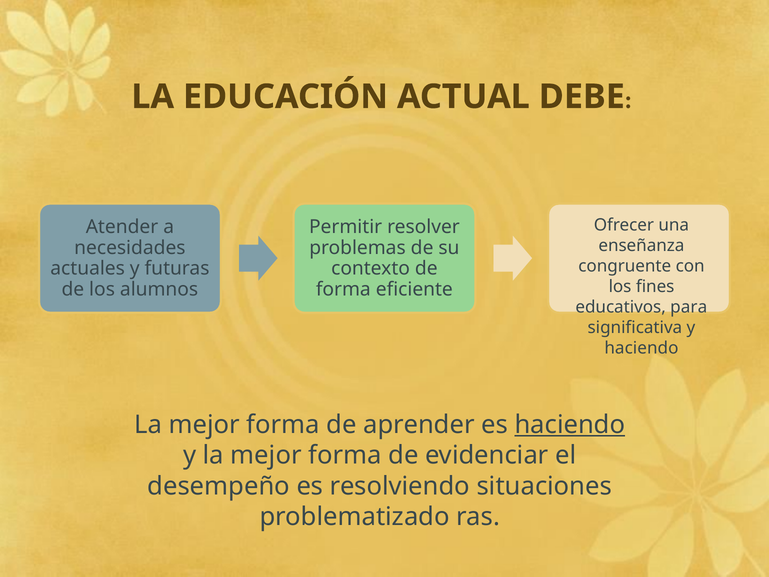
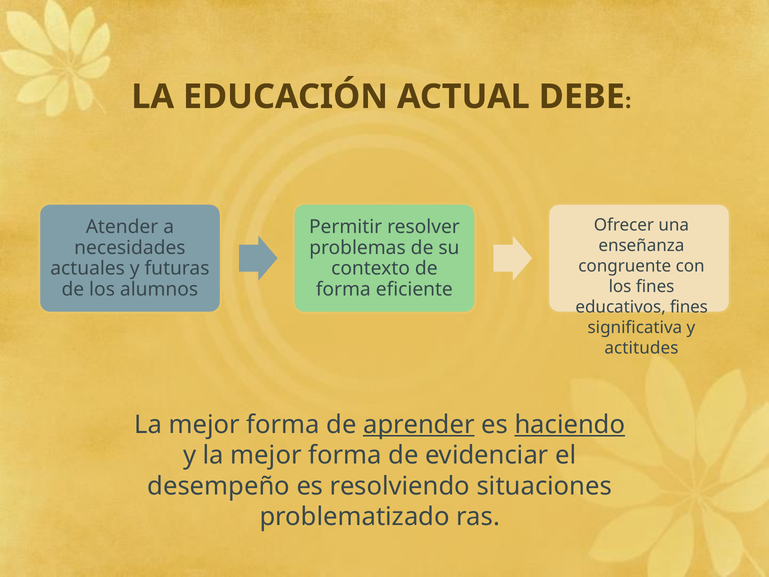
educativos para: para -> fines (689, 307)
haciendo: haciendo -> actitudes (641, 348)
aprender underline: none -> present (419, 424)
